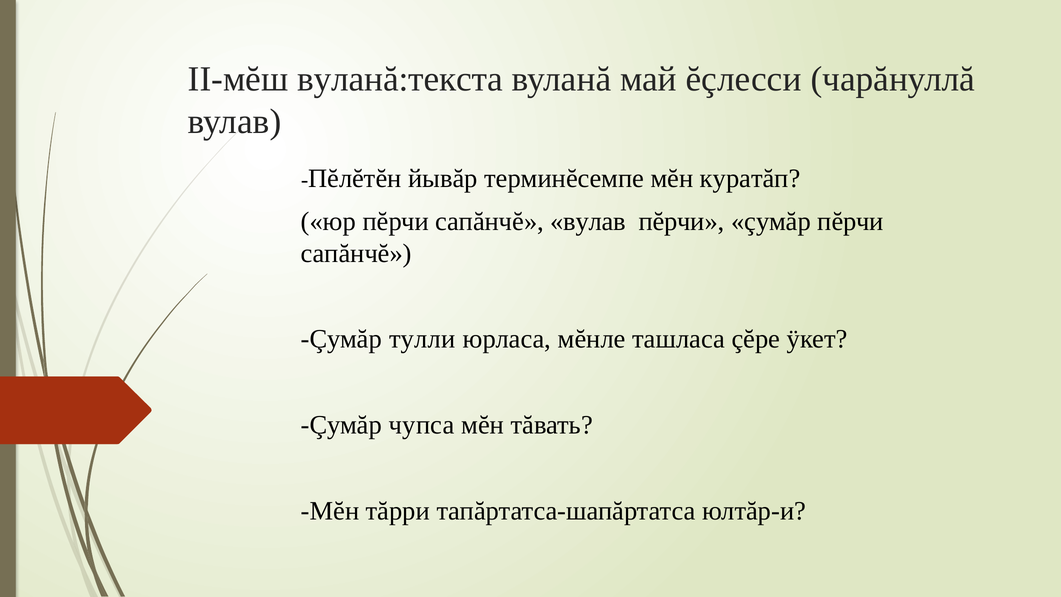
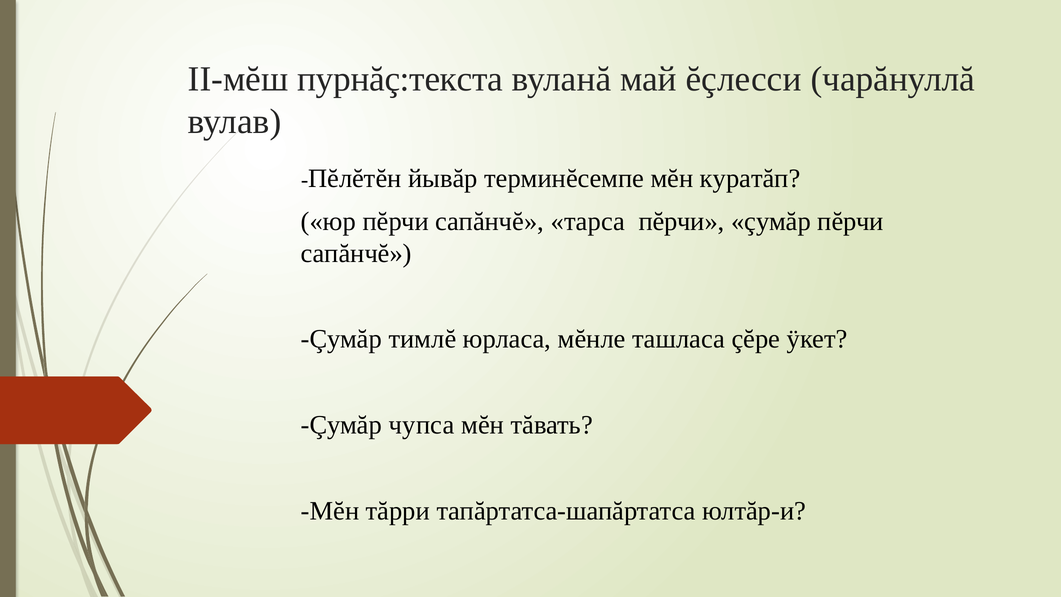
вуланă:текста: вуланă:текста -> пурнăç:текста (400, 79)
сапăнчĕ вулав: вулав -> тарса (588, 221)
тулли: тулли -> тимлĕ (422, 339)
